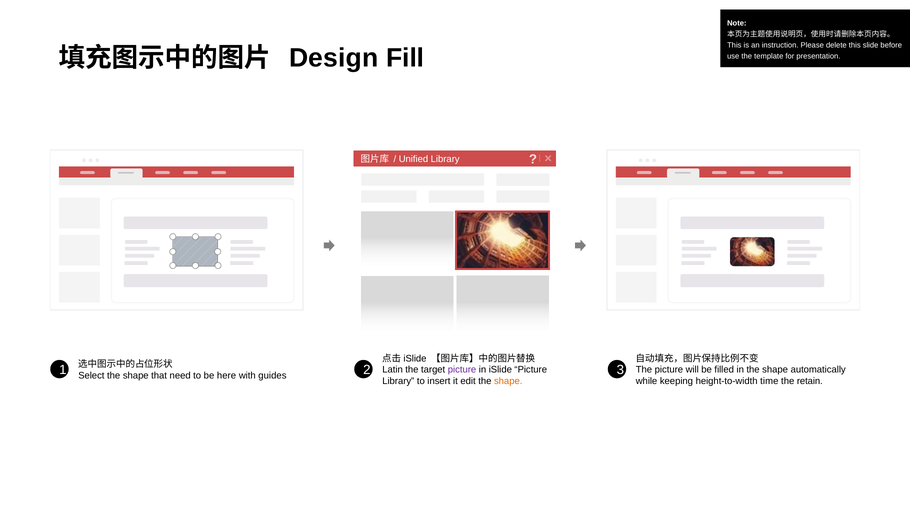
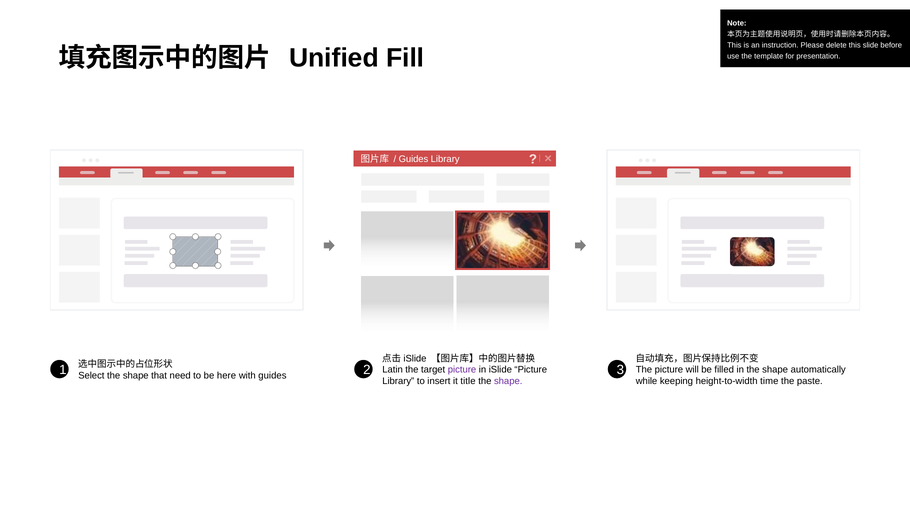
Design: Design -> Unified (334, 58)
Unified: Unified -> Guides (414, 159)
edit: edit -> title (468, 381)
shape colour: orange -> purple (508, 381)
retain: retain -> paste (810, 381)
